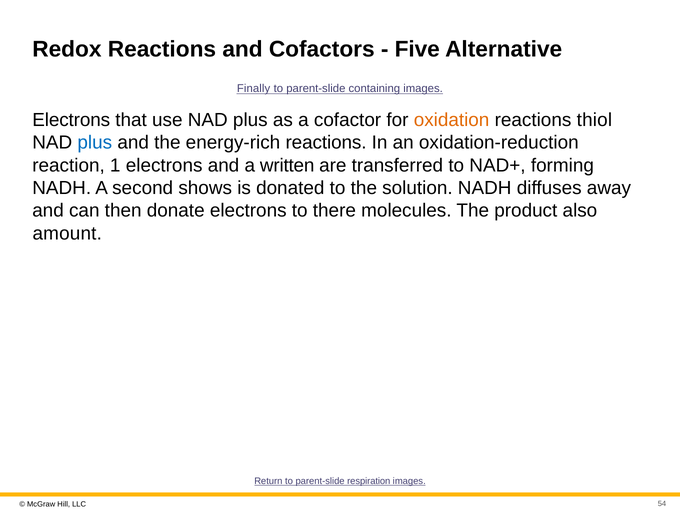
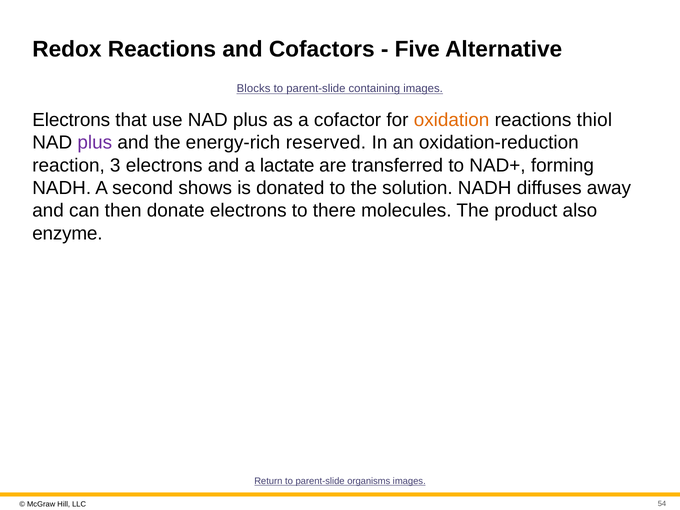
Finally: Finally -> Blocks (254, 89)
plus colour: blue -> purple (95, 143)
energy-rich reactions: reactions -> reserved (326, 143)
1: 1 -> 3 (115, 165)
written: written -> lactate (287, 165)
amount: amount -> enzyme (67, 233)
respiration: respiration -> organisms (369, 481)
